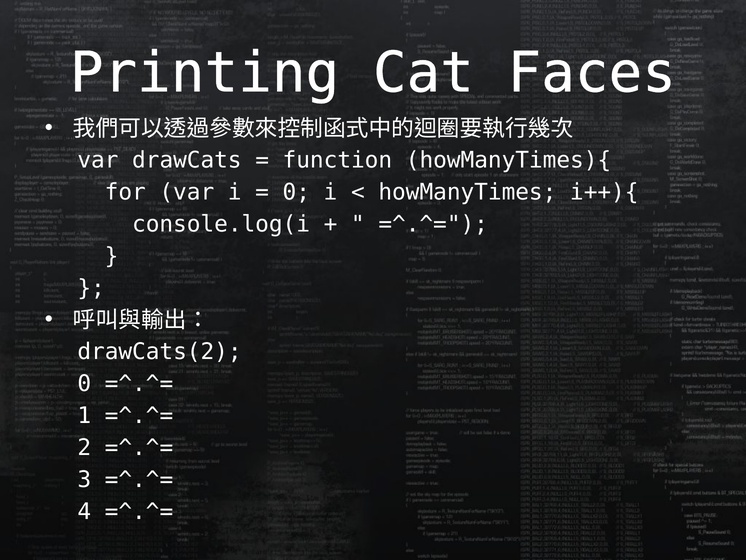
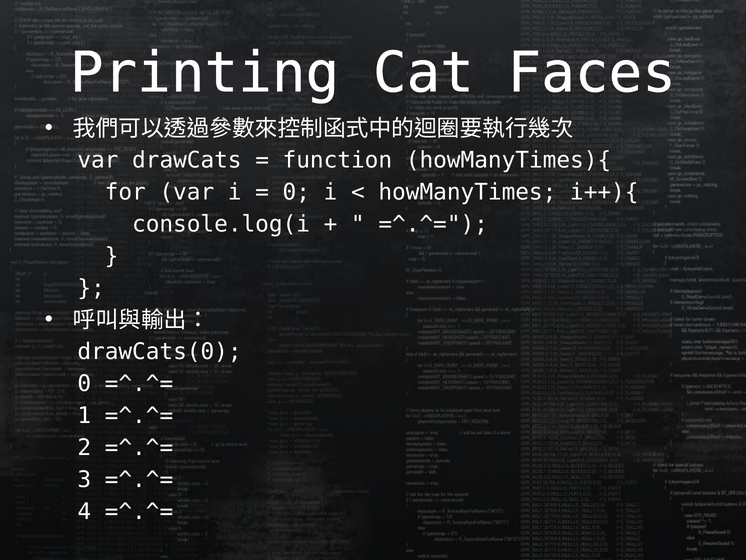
drawCats(2: drawCats(2 -> drawCats(0 (160, 352)
